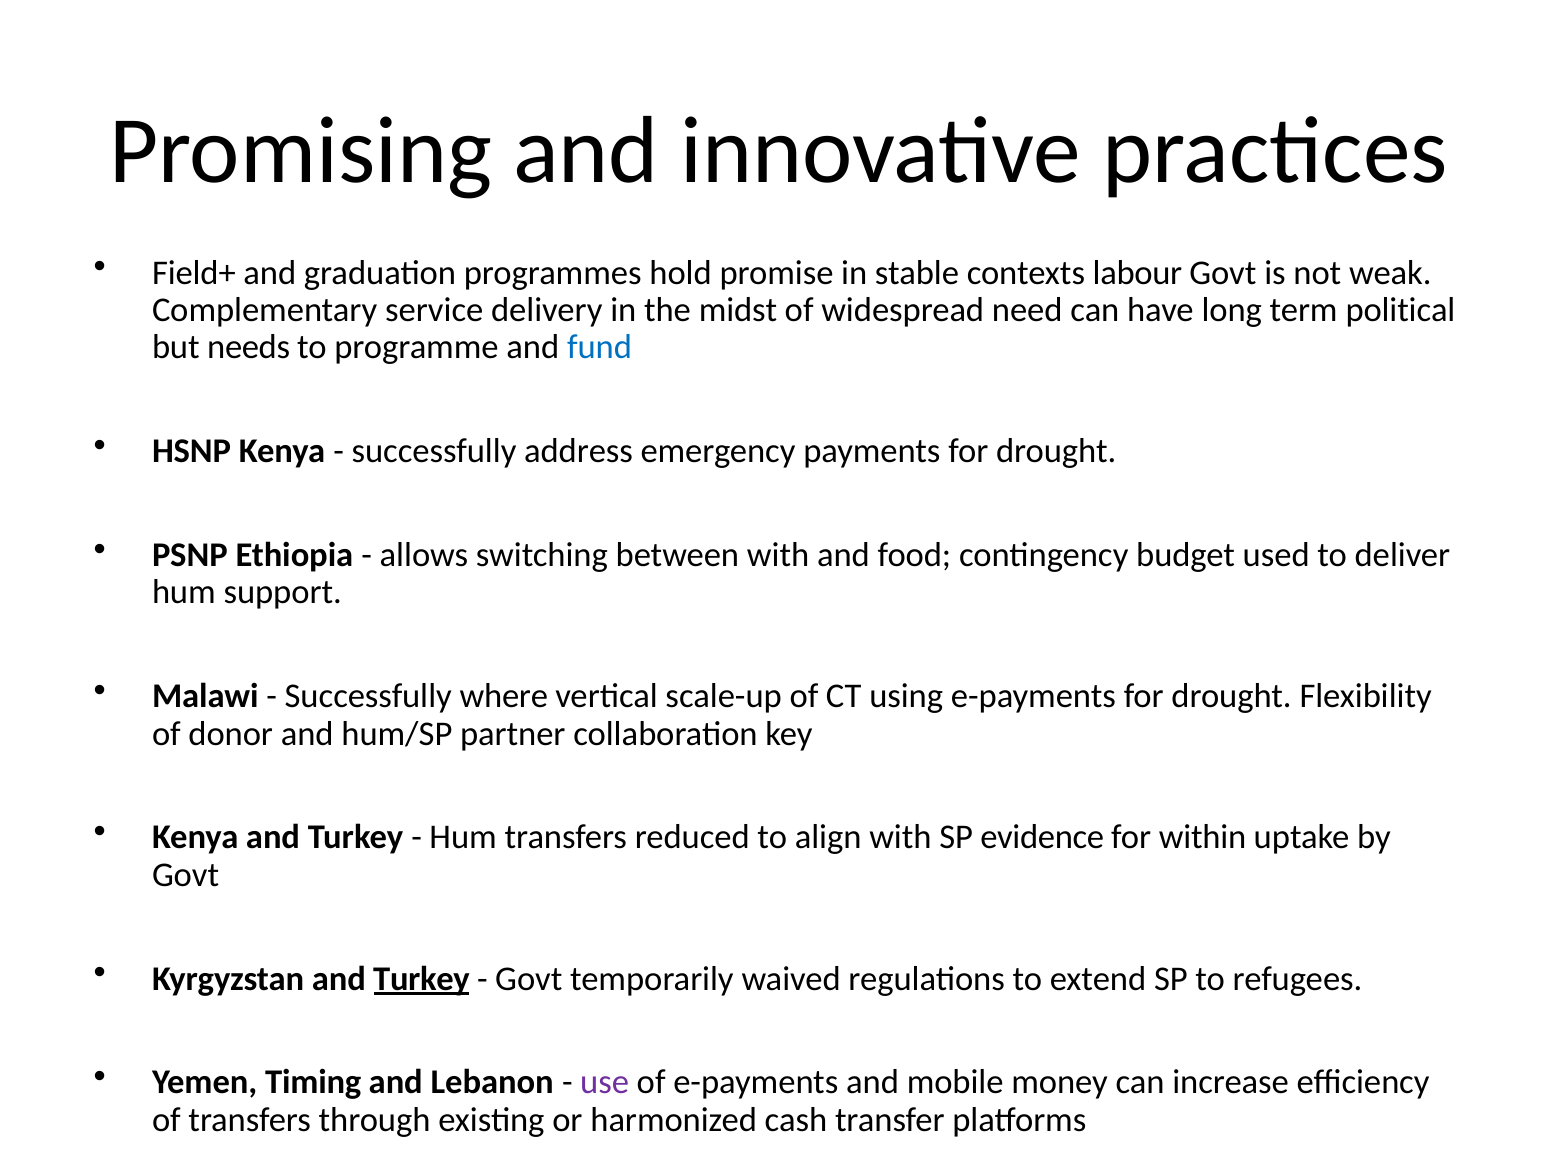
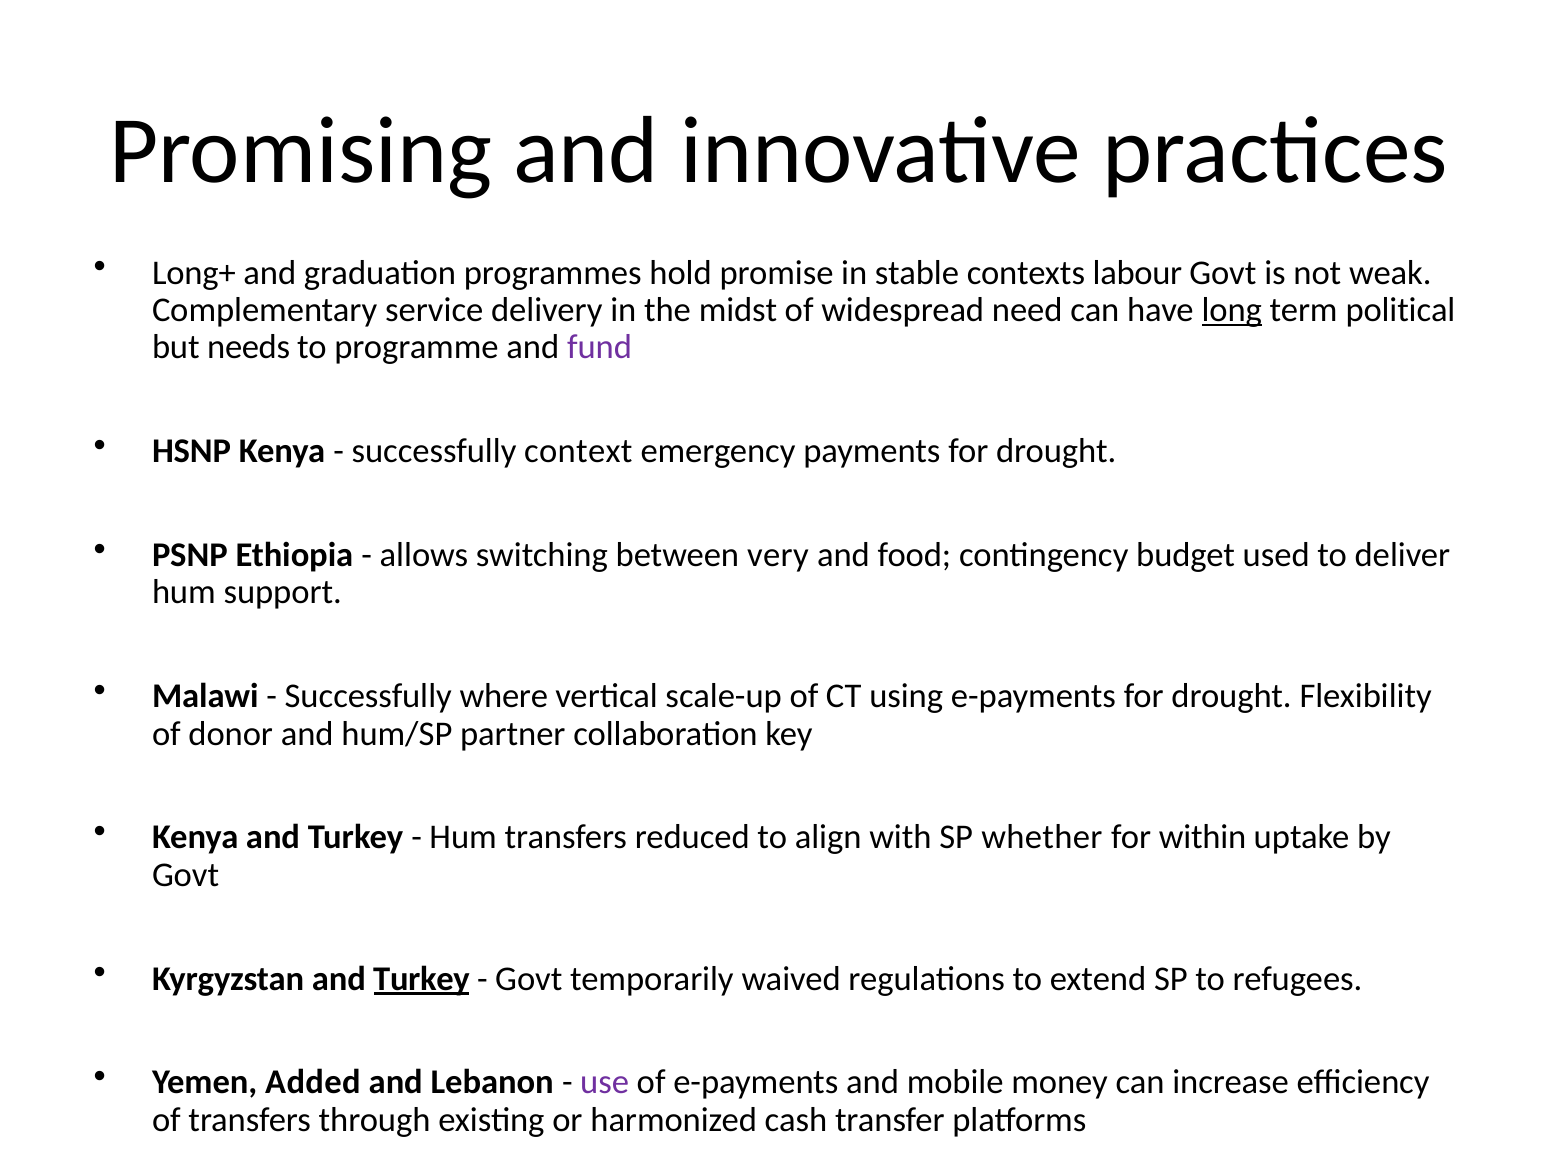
Field+: Field+ -> Long+ (194, 273)
long underline: none -> present (1232, 310)
fund colour: blue -> purple (599, 347)
address: address -> context (578, 451)
between with: with -> very (778, 555)
evidence: evidence -> whether (1042, 838)
Timing: Timing -> Added (313, 1083)
